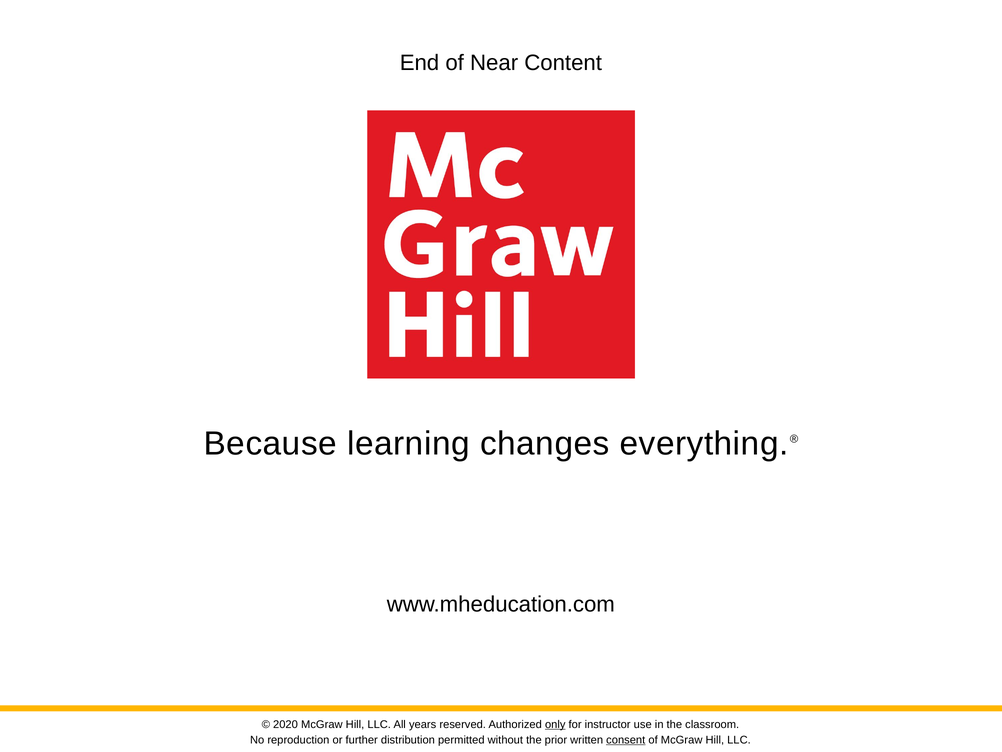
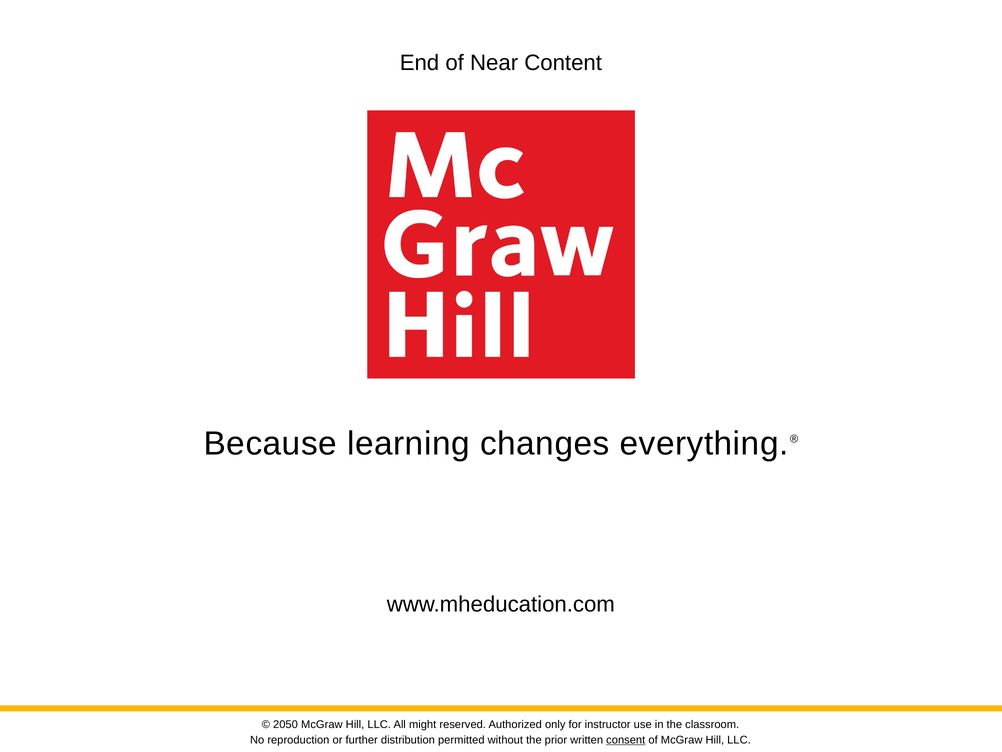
2020: 2020 -> 2050 (285, 724)
years: years -> might (423, 724)
only underline: present -> none (555, 724)
